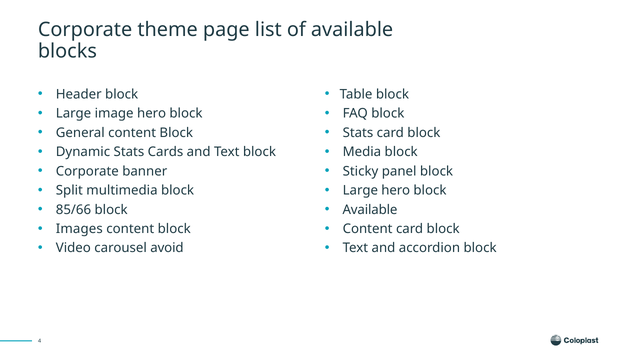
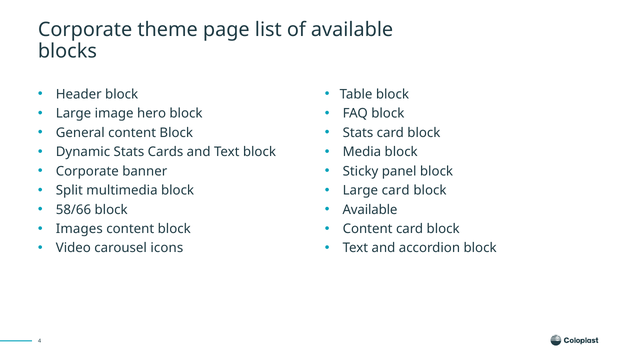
Large hero: hero -> card (396, 190)
85/66: 85/66 -> 58/66 (73, 210)
avoid: avoid -> icons (167, 248)
